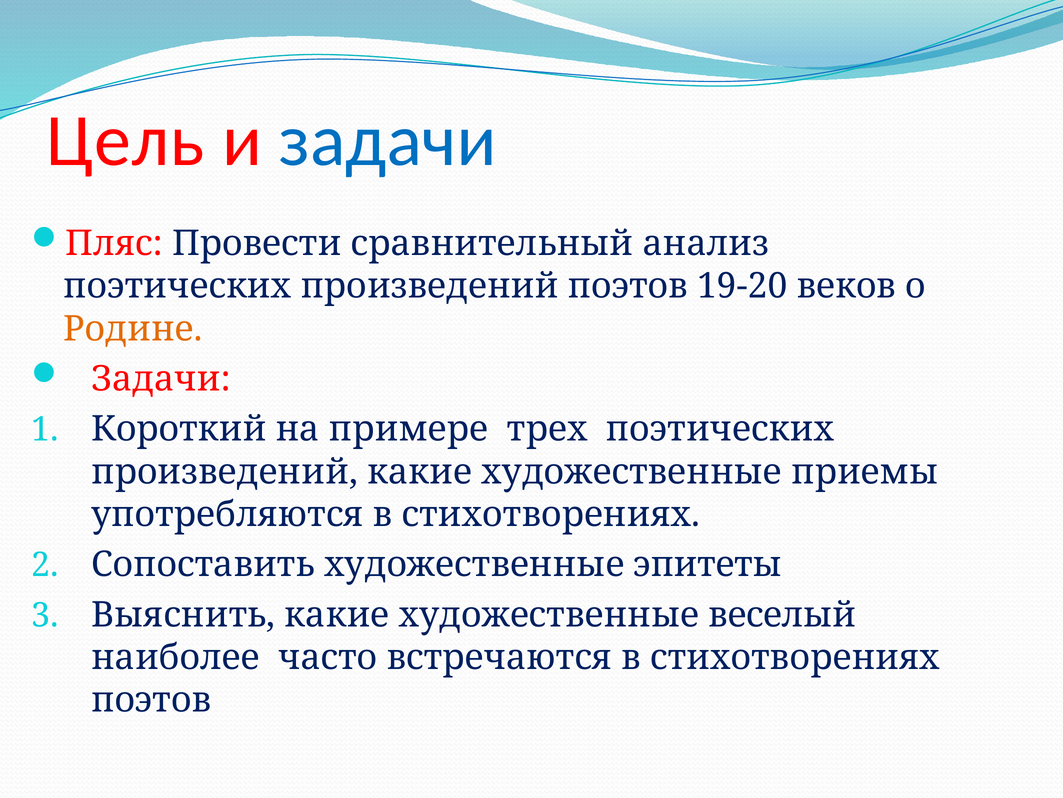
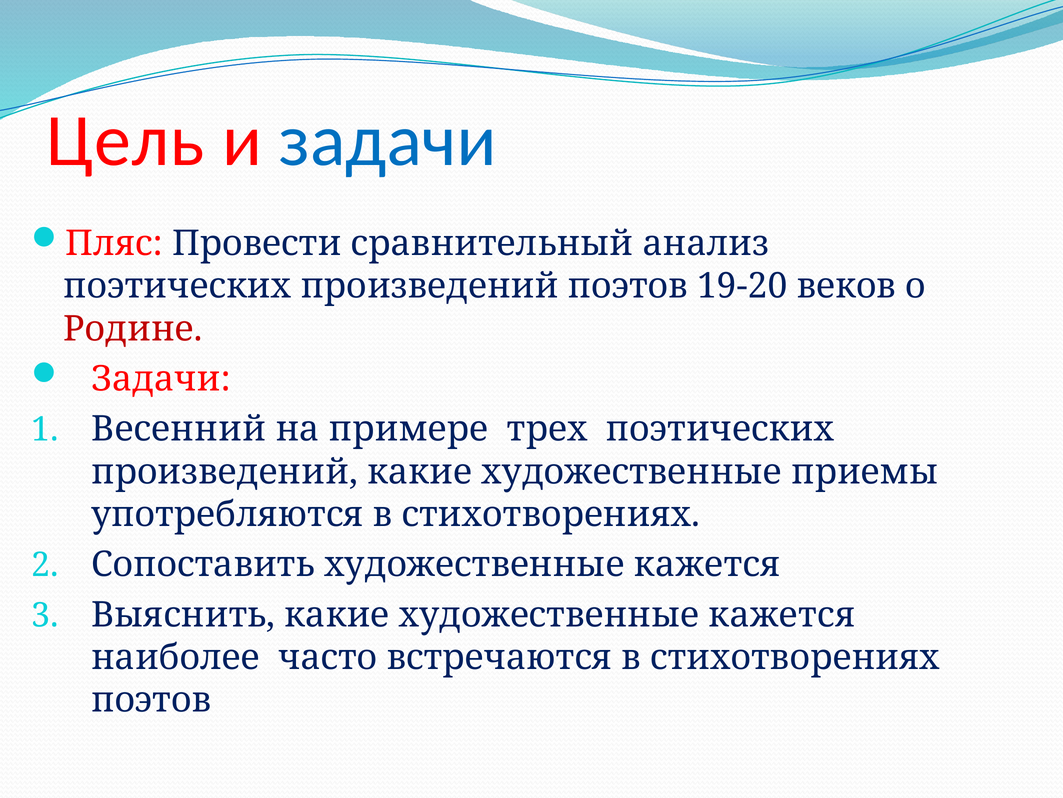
Родине colour: orange -> red (133, 329)
Короткий: Короткий -> Весенний (179, 429)
Сопоставить художественные эпитеты: эпитеты -> кажется (707, 564)
какие художественные веселый: веселый -> кажется (782, 614)
